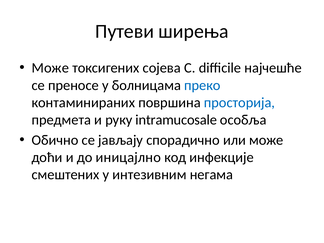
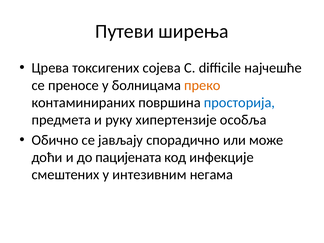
Може: Може -> Црева (50, 68)
преко colour: blue -> orange (202, 85)
intramucosale: intramucosale -> хипертензије (176, 120)
иницајлно: иницајлно -> пацијената (128, 157)
